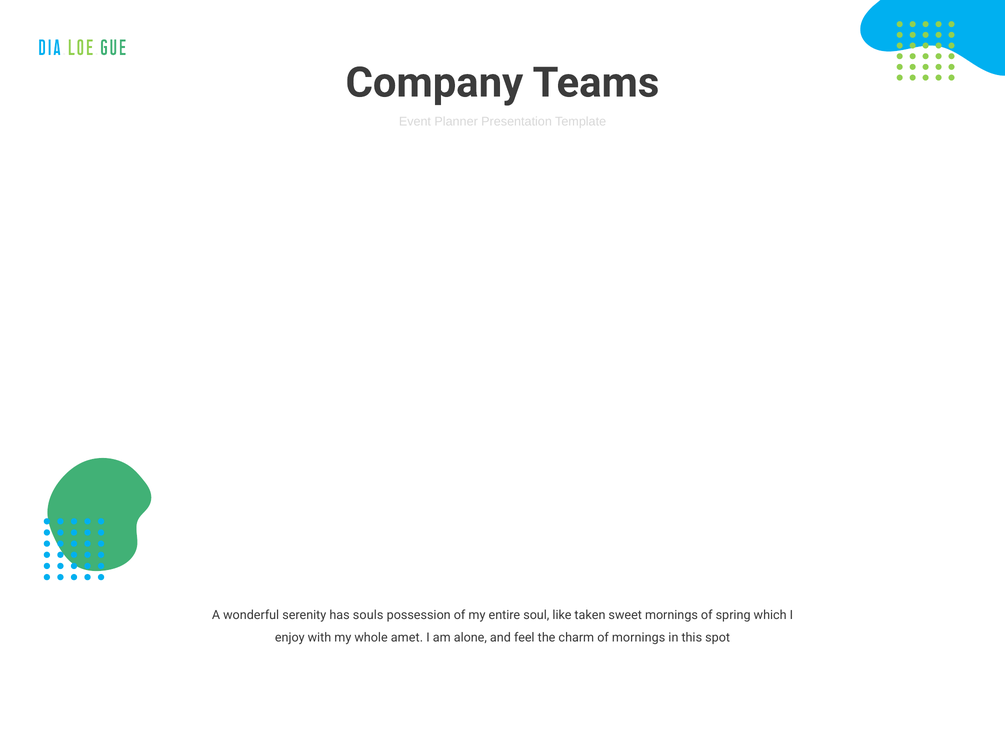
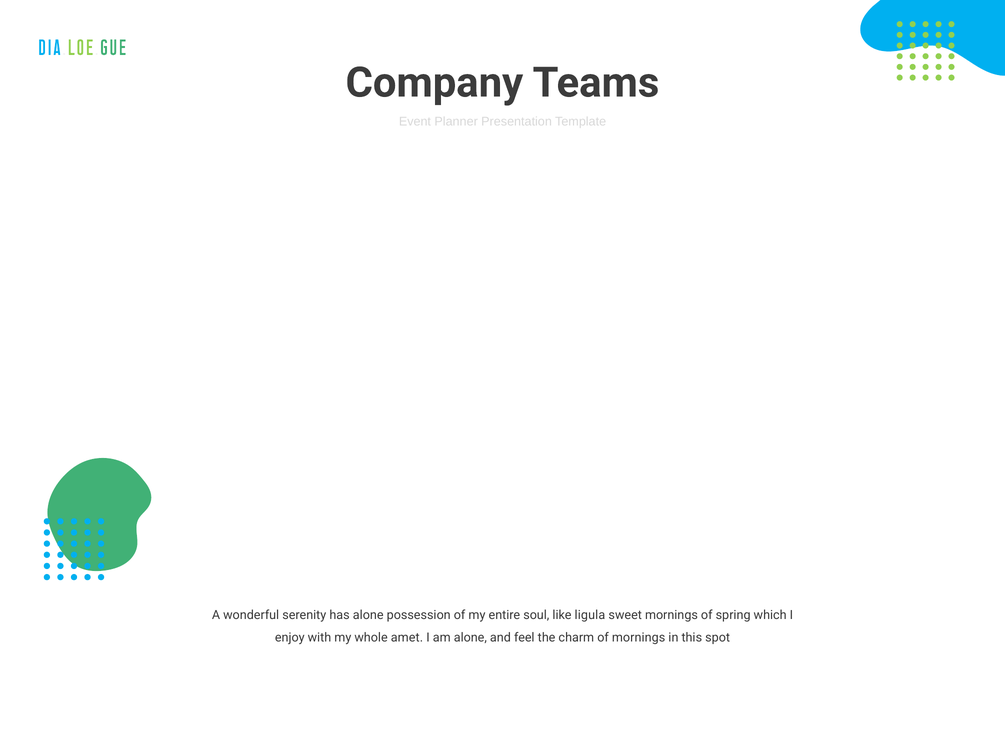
has souls: souls -> alone (368, 615)
taken: taken -> ligula (590, 615)
